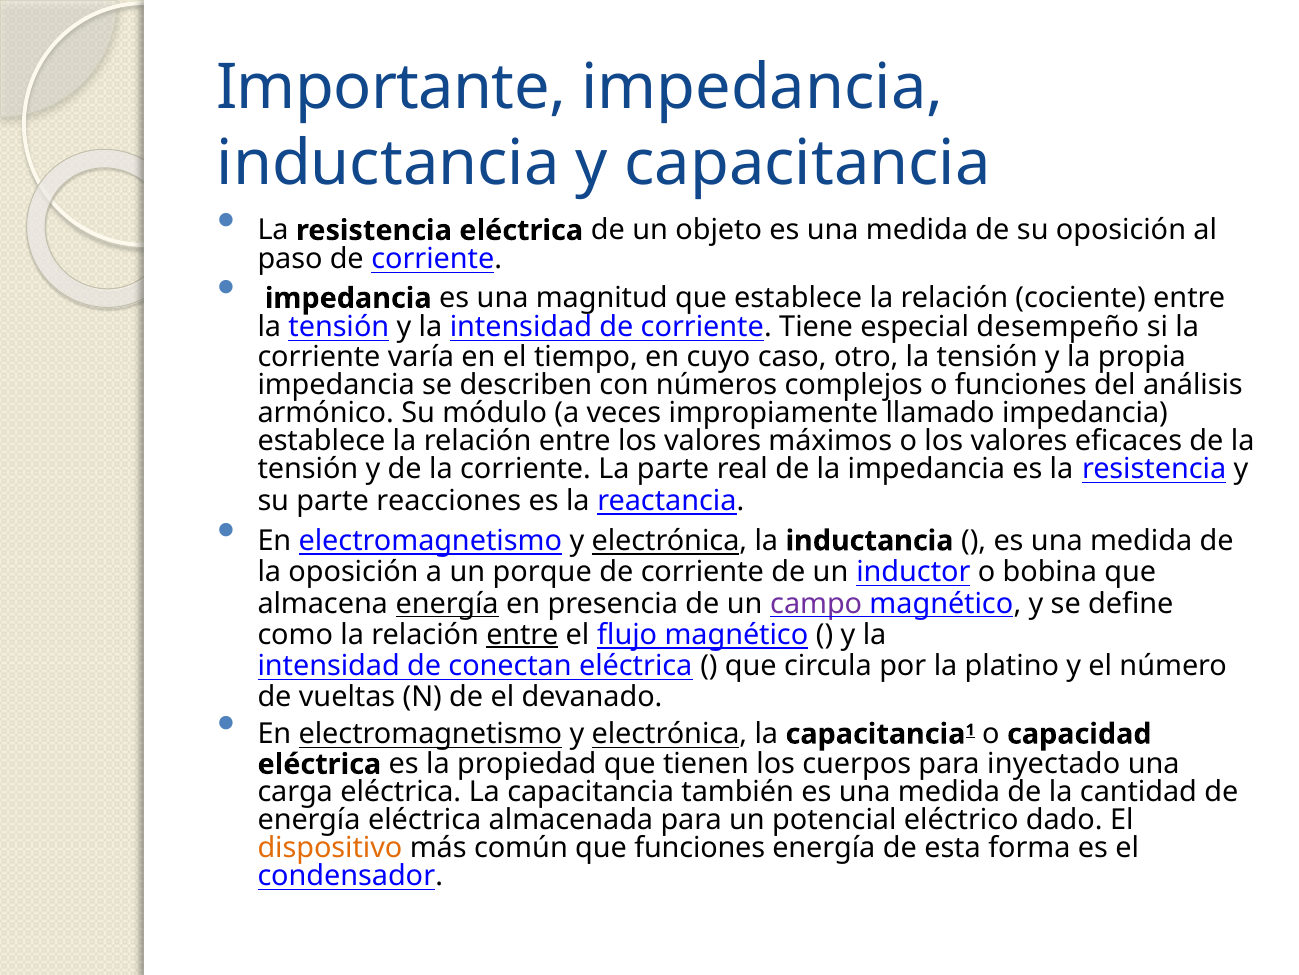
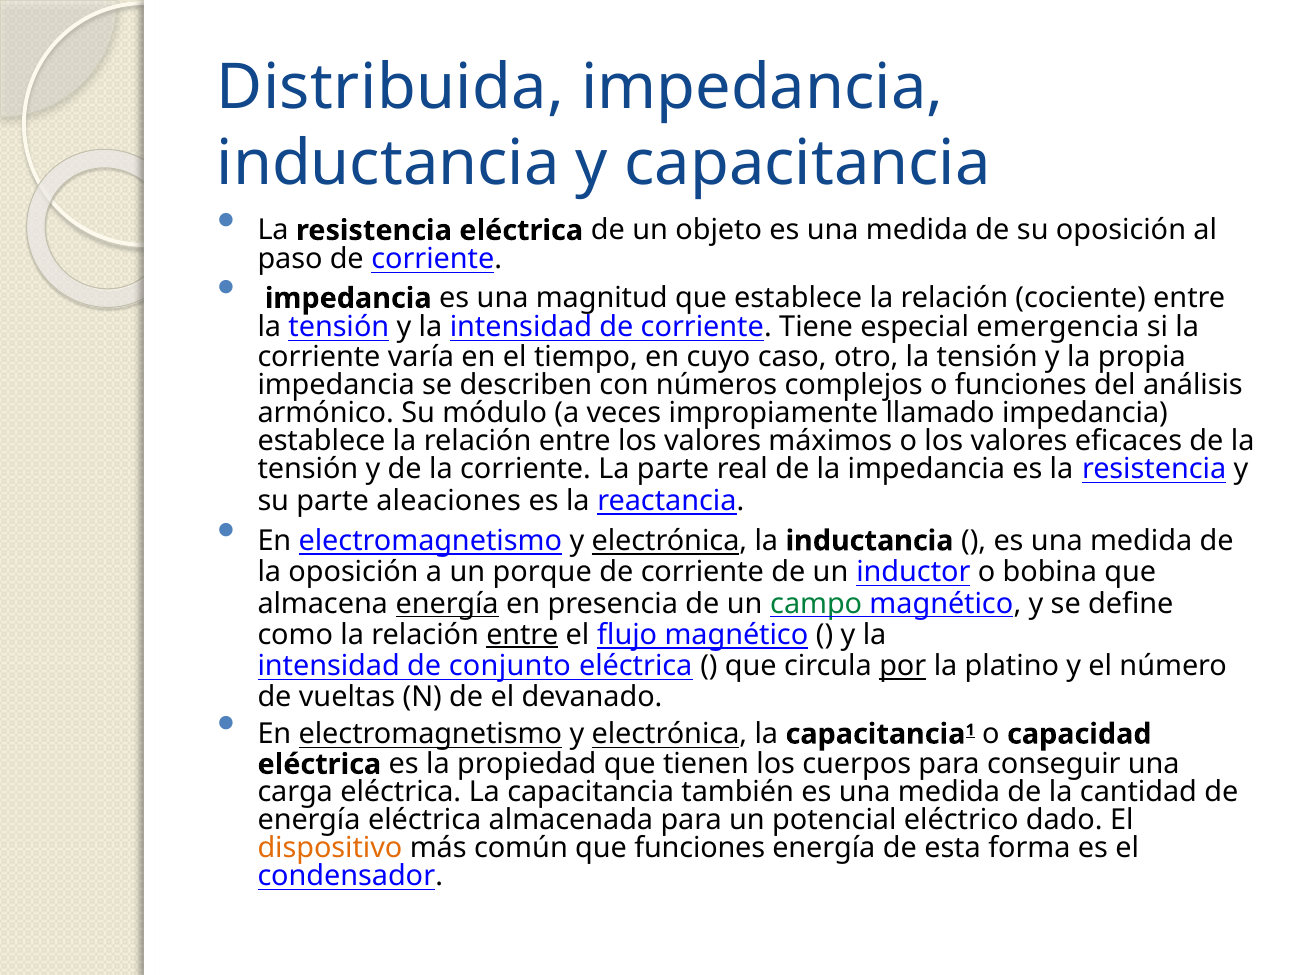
Importante: Importante -> Distribuida (391, 88)
desempeño: desempeño -> emergencia (1058, 327)
reacciones: reacciones -> aleaciones (449, 500)
campo colour: purple -> green (816, 603)
conectan: conectan -> conjunto (510, 666)
por underline: none -> present (903, 666)
inyectado: inyectado -> conseguir (1054, 764)
